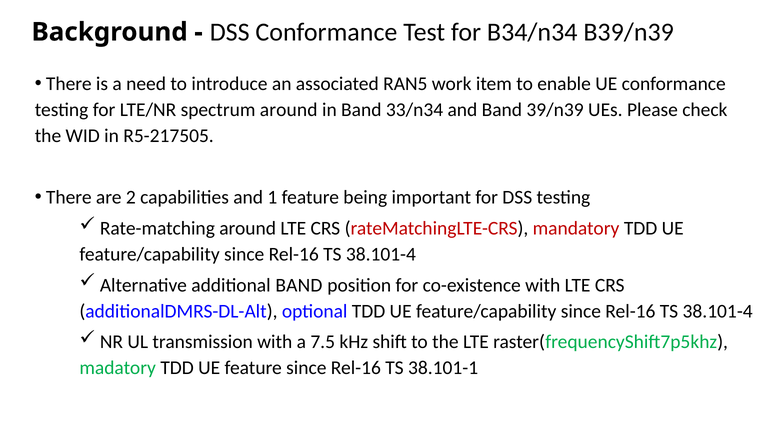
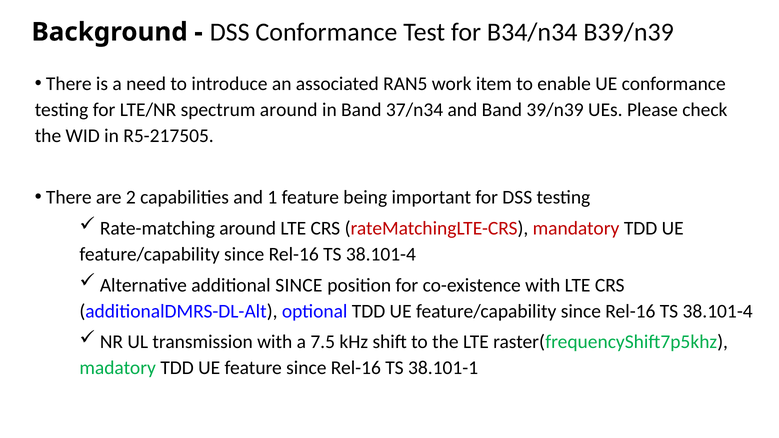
33/n34: 33/n34 -> 37/n34 (415, 110)
additional BAND: BAND -> SINCE (299, 285)
